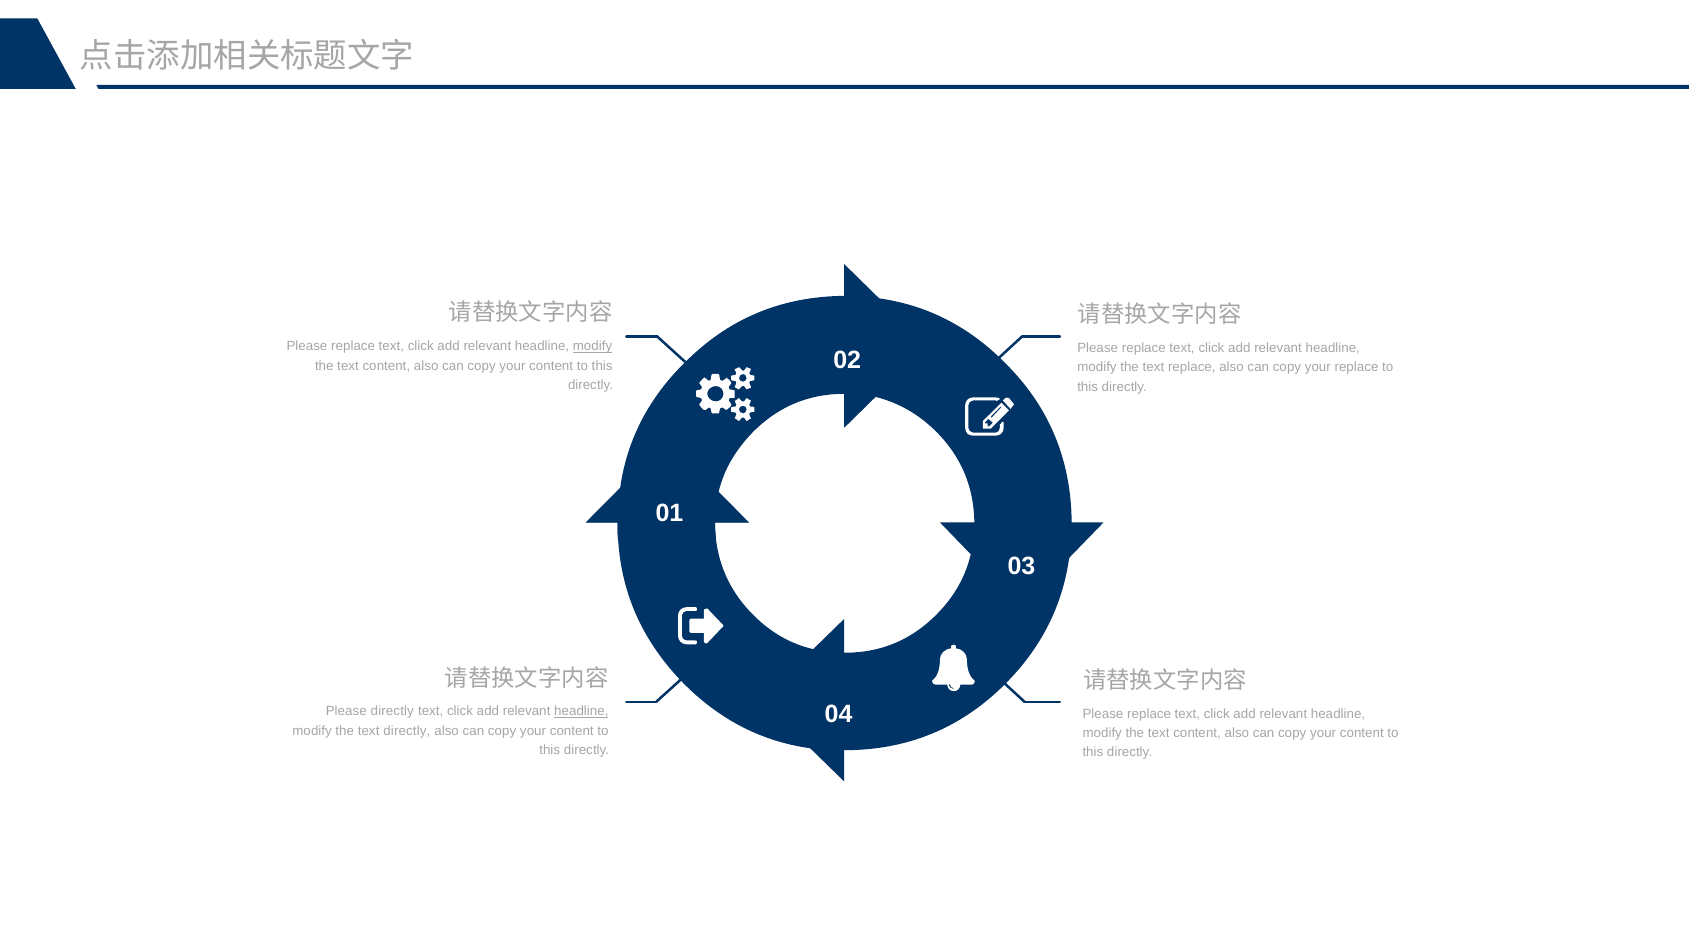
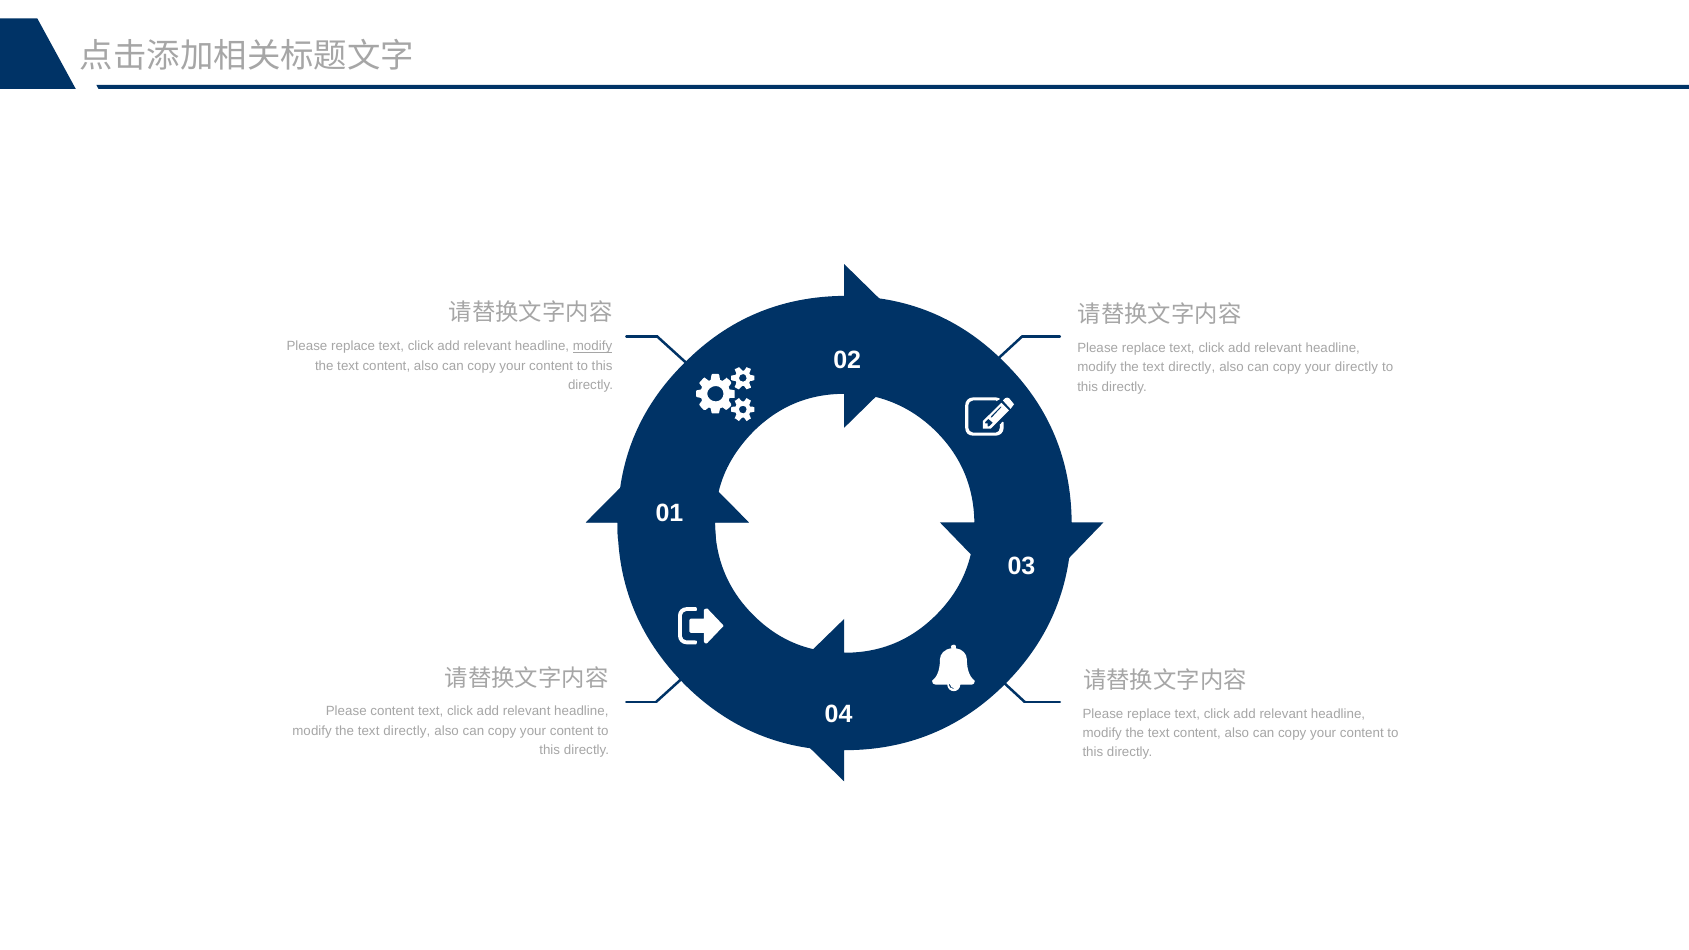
replace: replace -> directly (1192, 368)
your replace: replace -> directly (1356, 368)
Please directly: directly -> content (392, 712)
headline underline: present -> none (581, 712)
